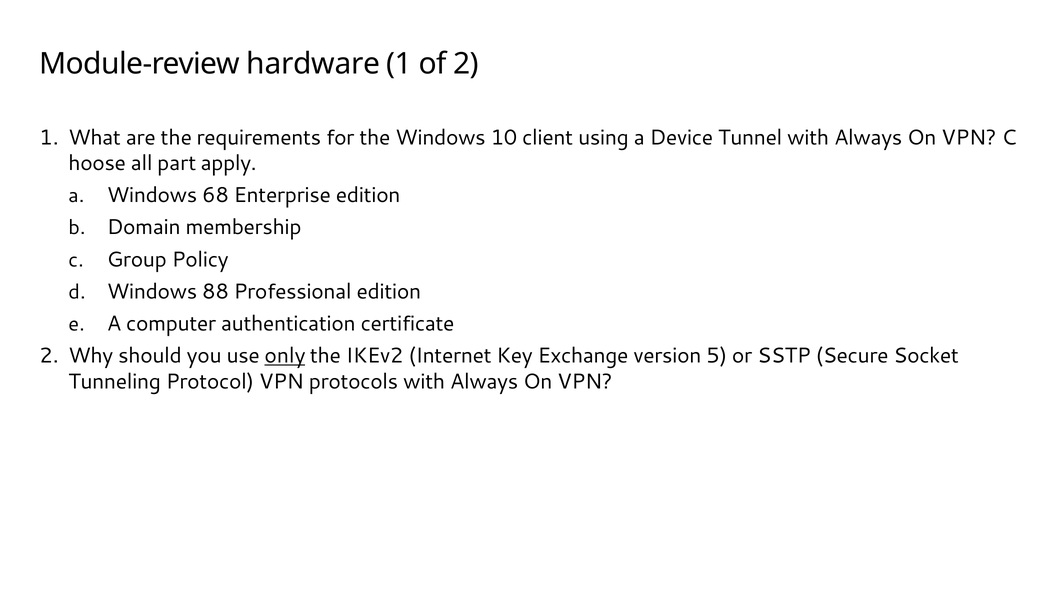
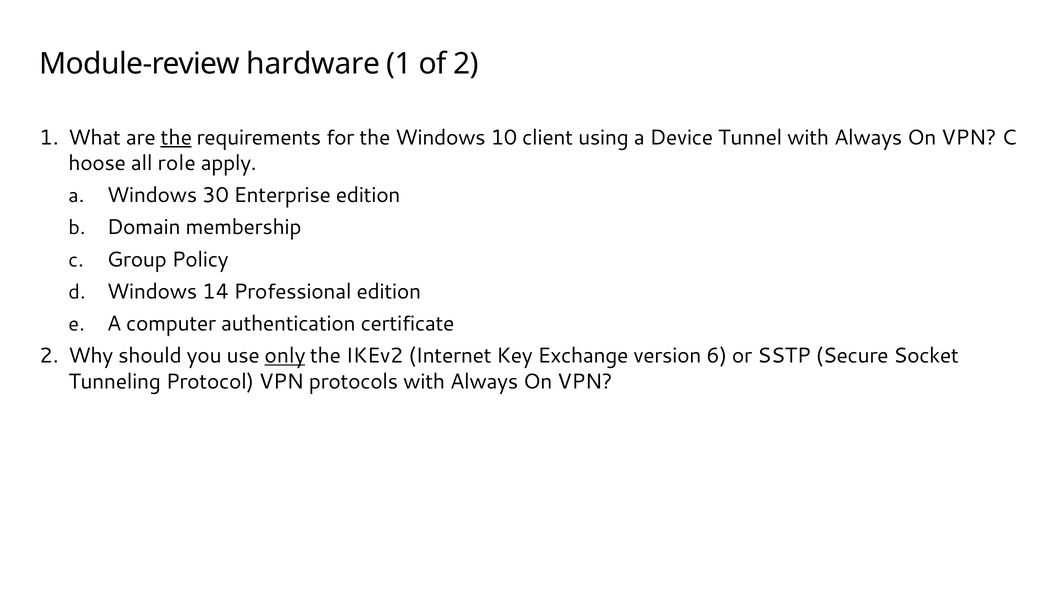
the underline: none -> present (176, 138)
part: part -> role (177, 163)
68: 68 -> 30 (216, 195)
88: 88 -> 14 (216, 292)
5: 5 -> 6 (717, 356)
